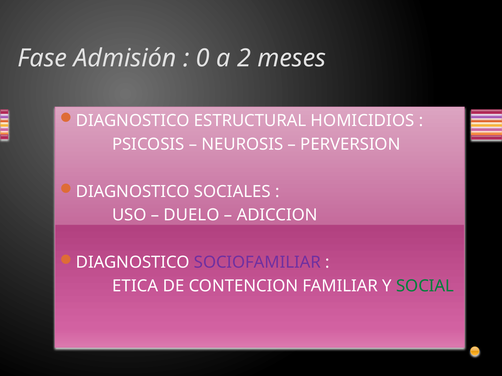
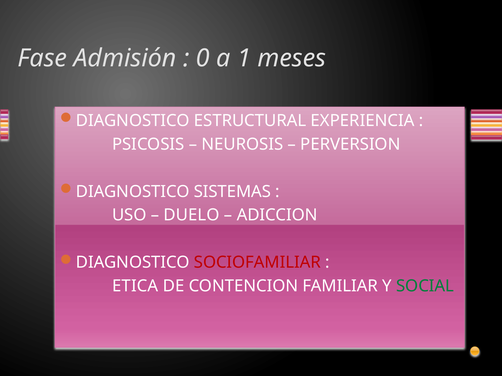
2: 2 -> 1 (244, 58)
HOMICIDIOS: HOMICIDIOS -> EXPERIENCIA (363, 121)
SOCIALES: SOCIALES -> SISTEMAS (232, 192)
SOCIOFAMILIAR colour: purple -> red (257, 263)
